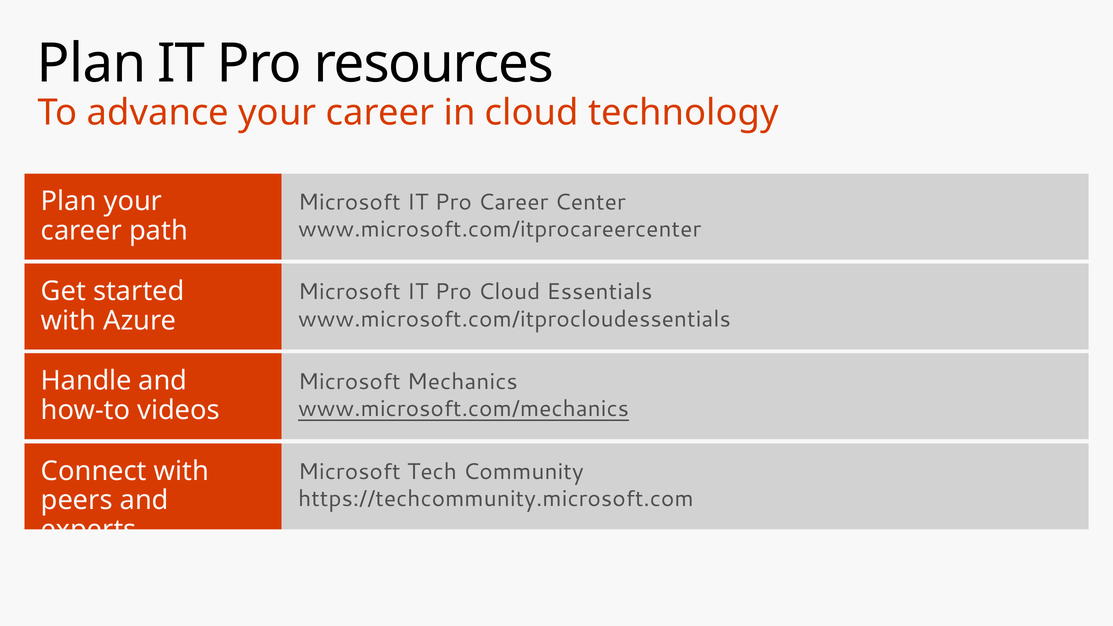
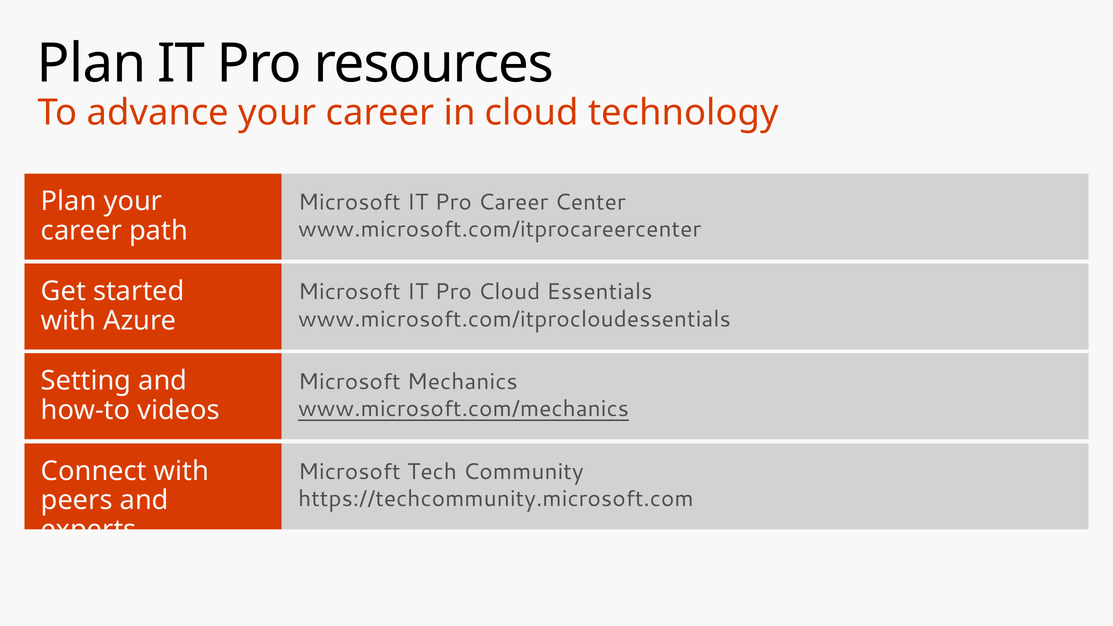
Handle: Handle -> Setting (86, 381)
